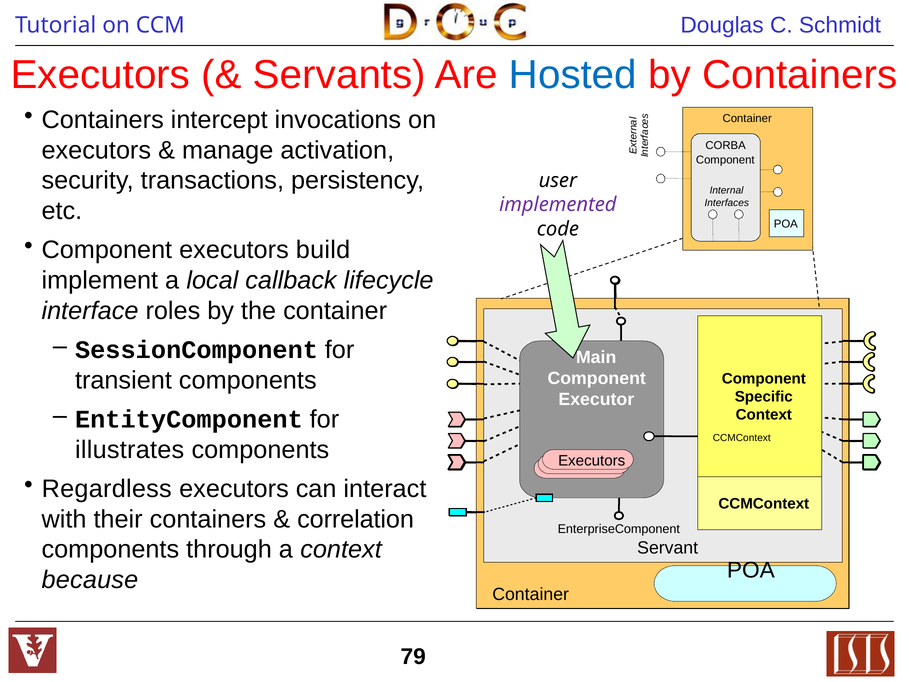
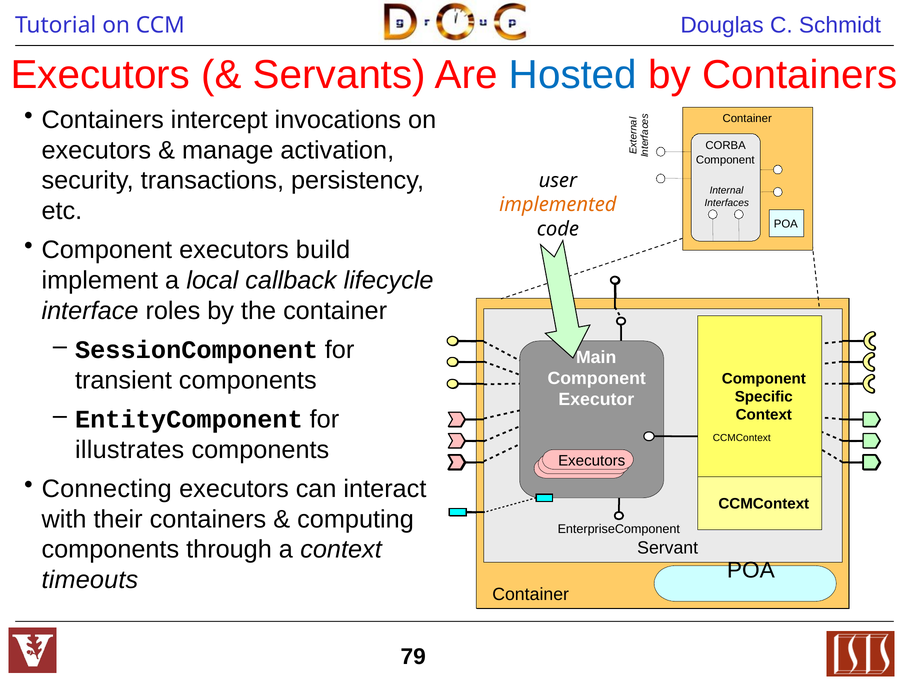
implemented colour: purple -> orange (558, 205)
Regardless: Regardless -> Connecting (107, 489)
correlation: correlation -> computing (355, 519)
because: because -> timeouts (90, 580)
